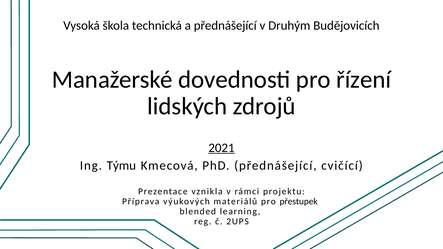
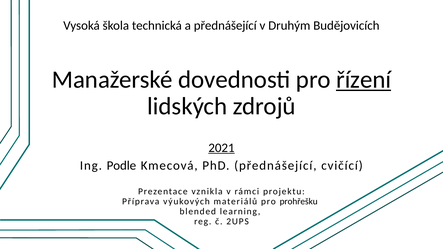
řízení underline: none -> present (364, 80)
Týmu: Týmu -> Podle (121, 166)
přestupek: přestupek -> prohřešku (299, 202)
